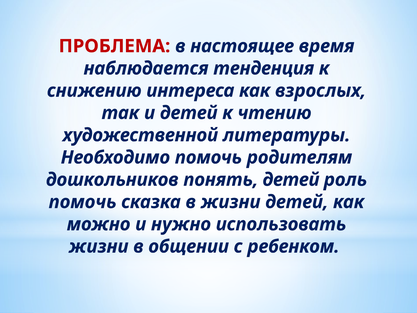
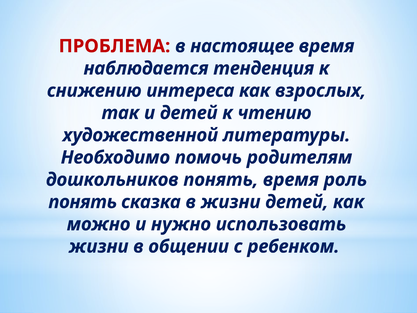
понять детей: детей -> время (291, 180)
помочь: помочь -> понять (83, 202)
